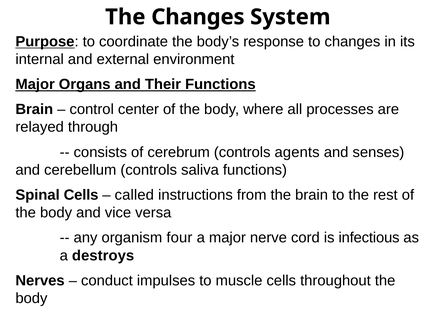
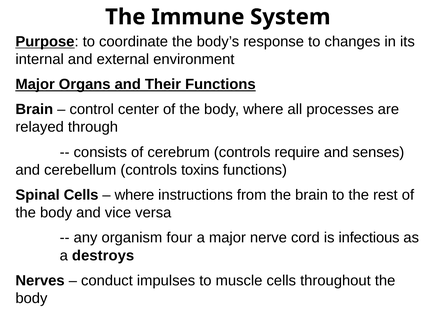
The Changes: Changes -> Immune (198, 17)
agents: agents -> require (297, 152)
saliva: saliva -> toxins (200, 170)
called: called -> where (134, 195)
